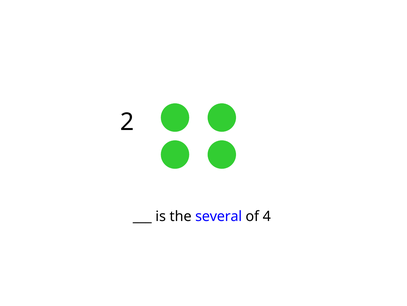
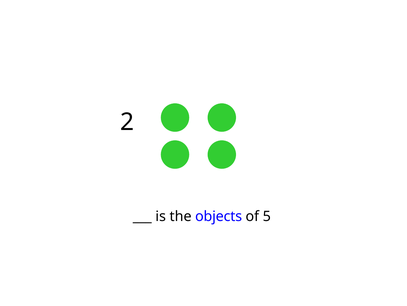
several: several -> objects (219, 216)
4: 4 -> 5 (267, 216)
